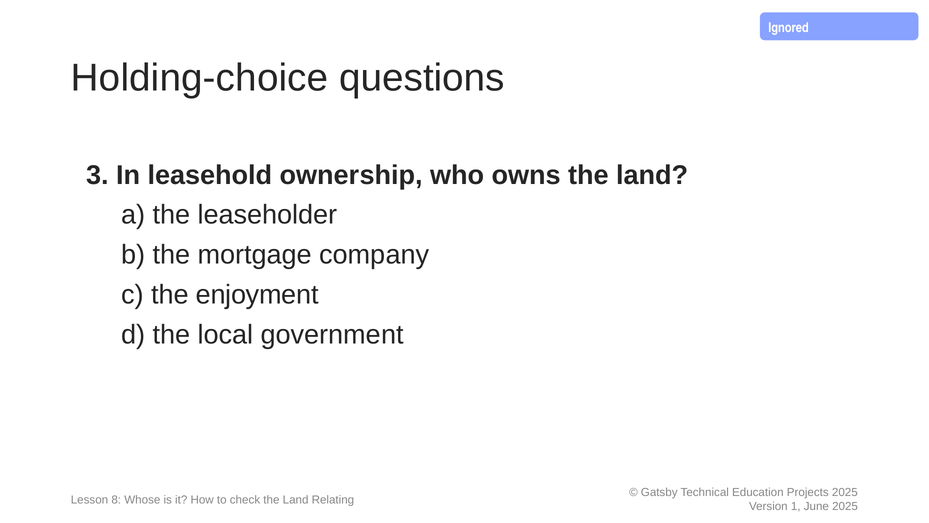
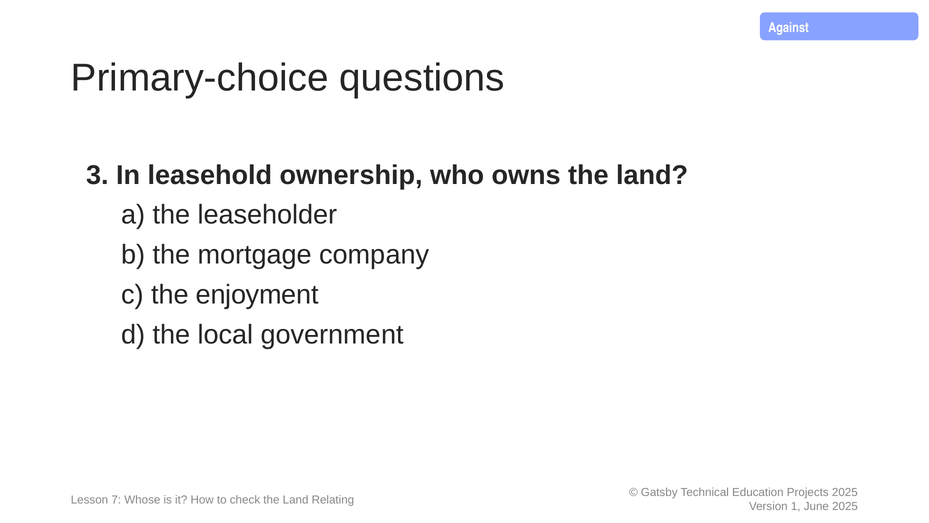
Ignored: Ignored -> Against (788, 28)
Holding-choice: Holding-choice -> Primary-choice (200, 78)
8: 8 -> 7 (116, 500)
